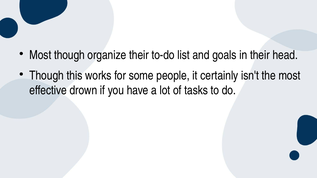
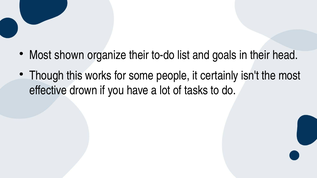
Most though: though -> shown (69, 55)
